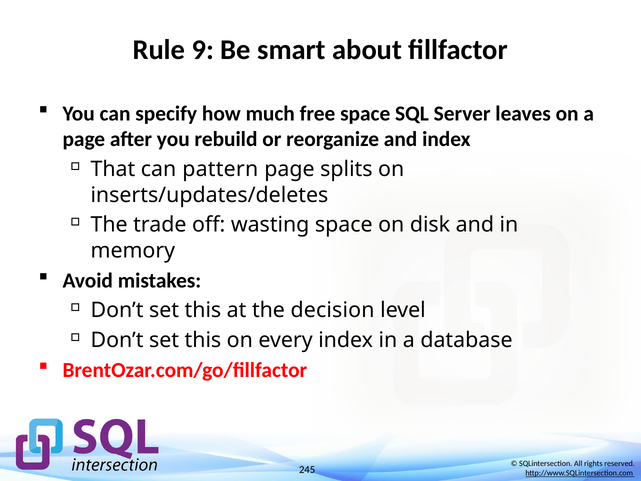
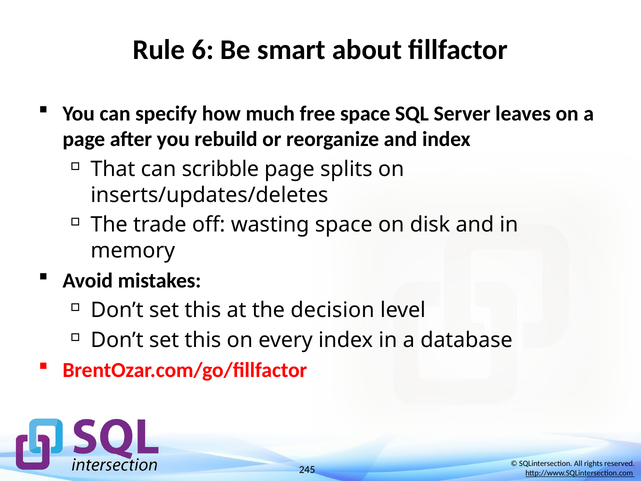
9: 9 -> 6 (203, 50)
pattern: pattern -> scribble (220, 169)
